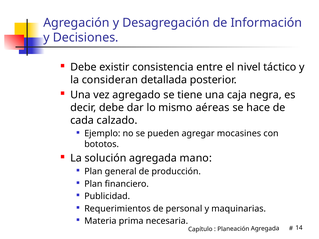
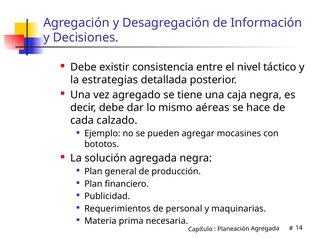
consideran: consideran -> estrategias (110, 80)
agregada mano: mano -> negra (196, 158)
